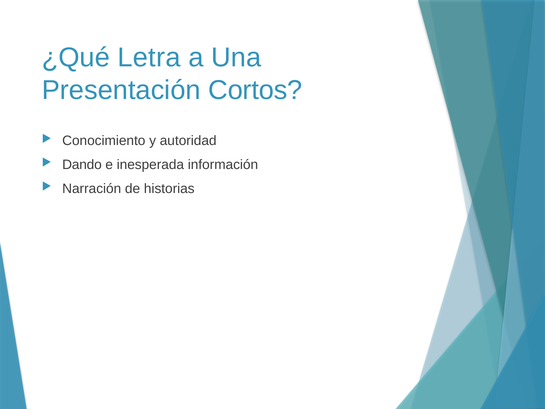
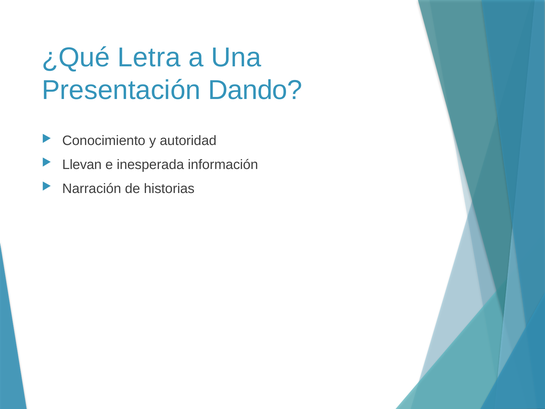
Cortos: Cortos -> Dando (255, 90)
Dando: Dando -> Llevan (82, 165)
